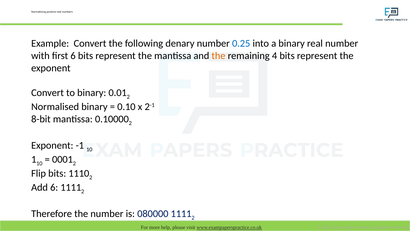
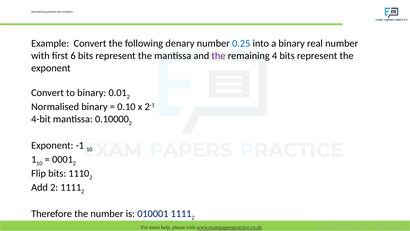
the colour: orange -> purple (219, 56)
8-bit: 8-bit -> 4-bit (41, 119)
Add 6: 6 -> 2 (54, 187)
080000: 080000 -> 010001 (153, 214)
